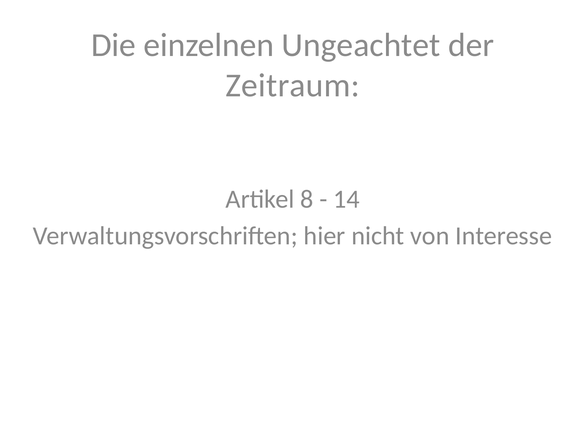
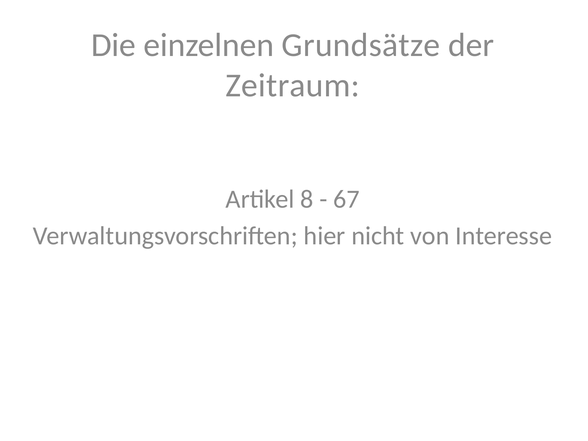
Ungeachtet: Ungeachtet -> Grundsätze (361, 45)
14: 14 -> 67 (347, 199)
